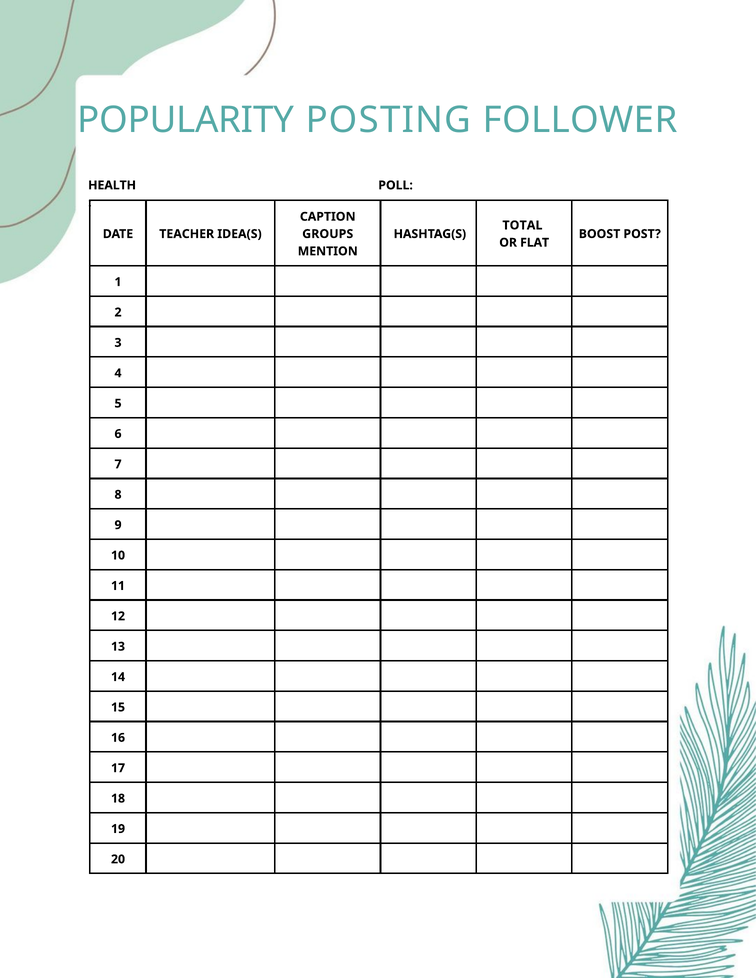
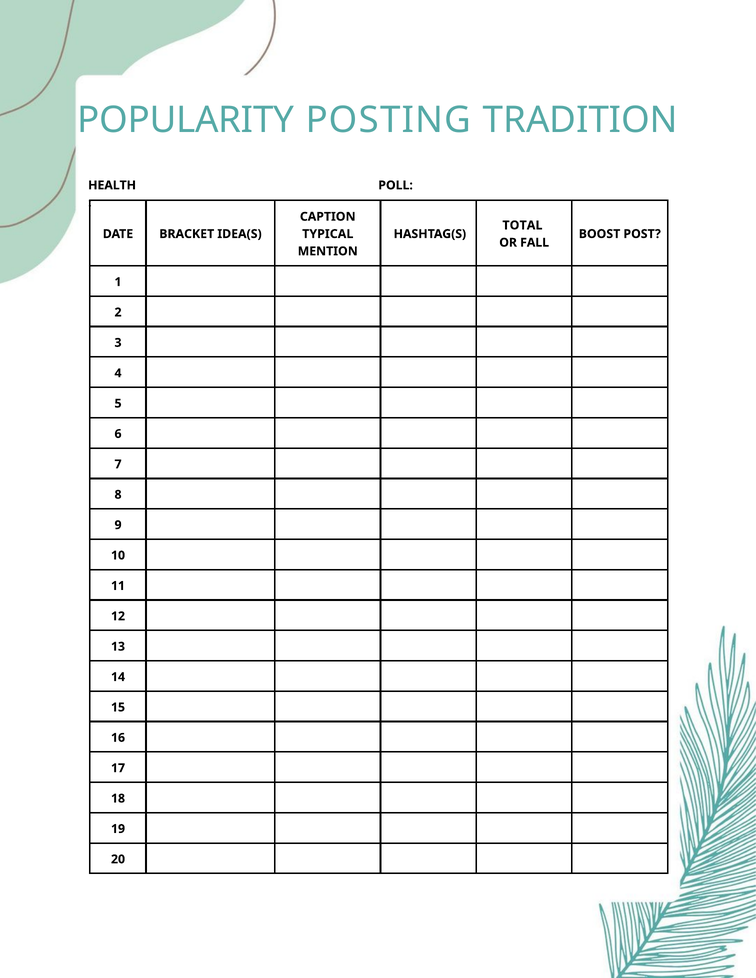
FOLLOWER: FOLLOWER -> TRADITION (580, 120)
TEACHER: TEACHER -> BRACKET (187, 234)
GROUPS: GROUPS -> TYPICAL (328, 234)
FLAT: FLAT -> FALL (535, 243)
